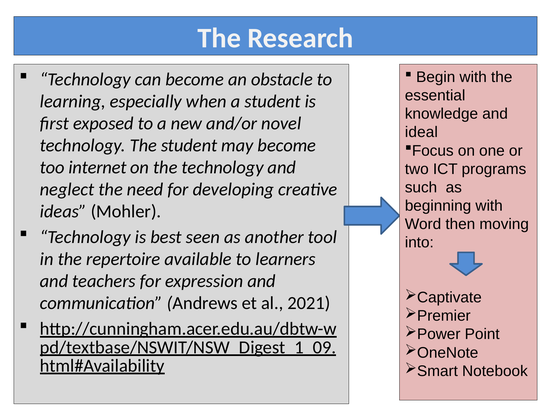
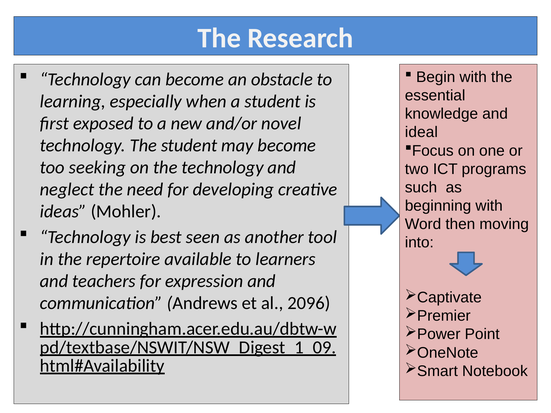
internet: internet -> seeking (97, 168)
2021: 2021 -> 2096 (309, 303)
